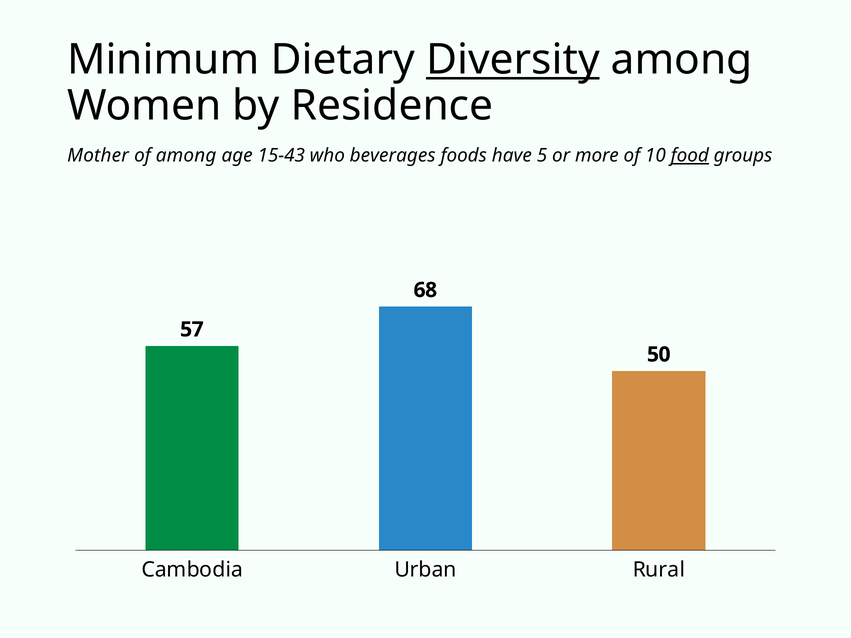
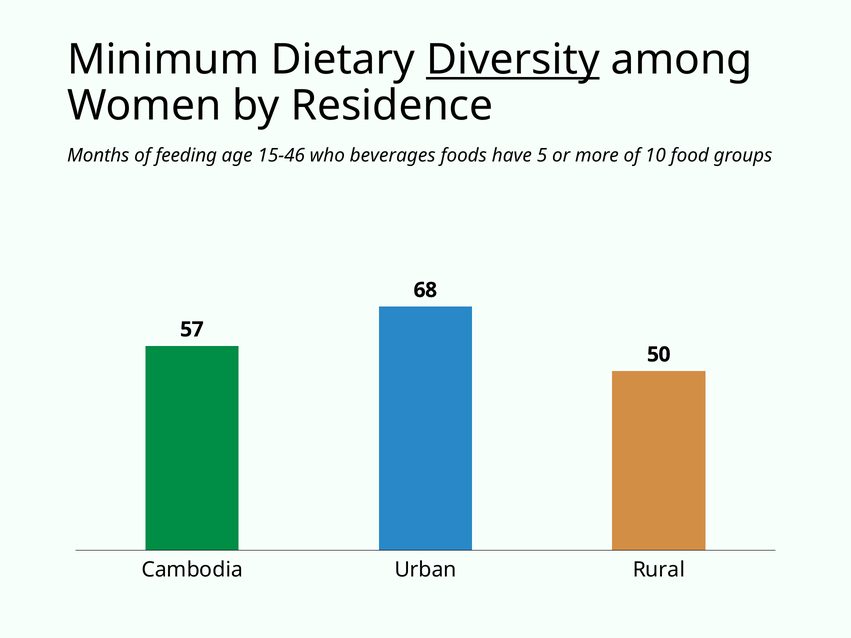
Mother: Mother -> Months (98, 156)
of among: among -> feeding (186, 156)
15-43: 15-43 -> 15-46 (281, 156)
food underline: present -> none (690, 156)
